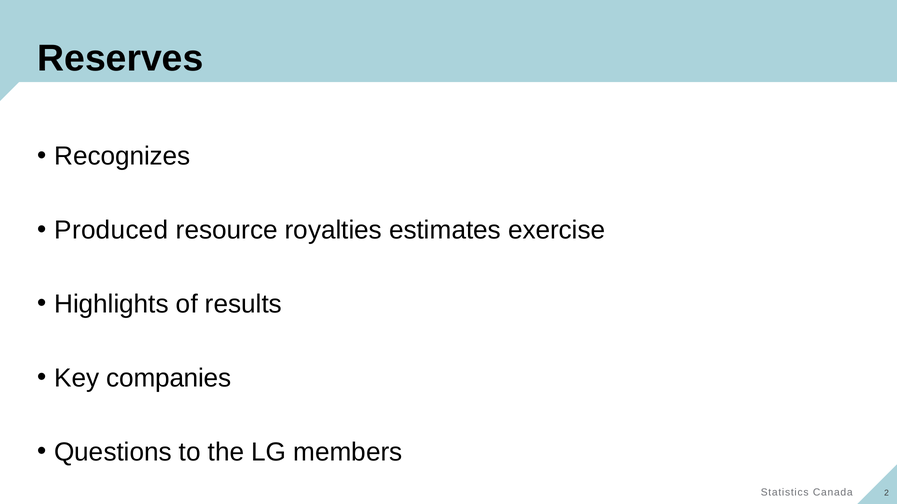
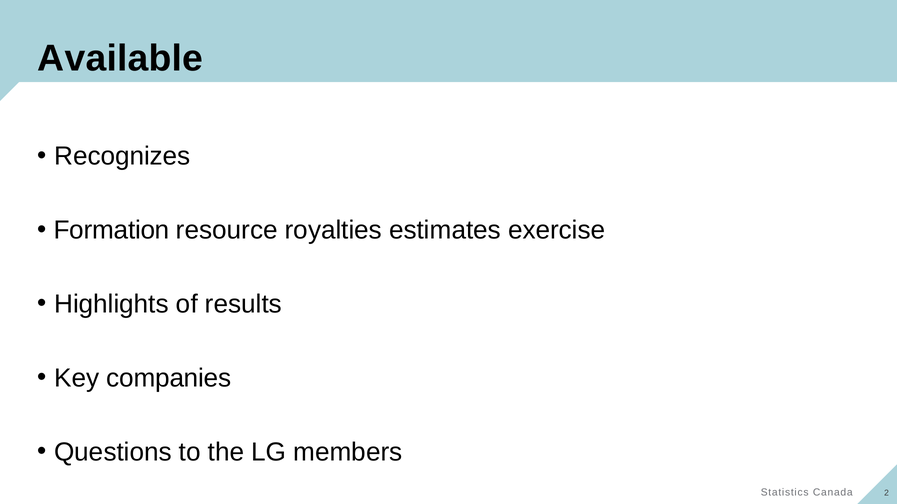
Reserves: Reserves -> Available (120, 58)
Produced: Produced -> Formation (112, 231)
